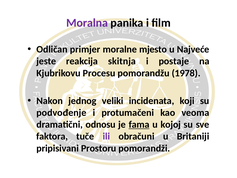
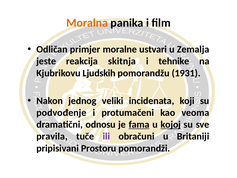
Moralna colour: purple -> orange (87, 23)
mjesto: mjesto -> ustvari (153, 49)
Najveće: Najveće -> Zemalja (193, 49)
postaje: postaje -> tehnike (174, 61)
Procesu: Procesu -> Ljudskih (99, 73)
1978: 1978 -> 1931 (186, 73)
kojoj underline: none -> present (171, 124)
faktora: faktora -> pravila (52, 136)
